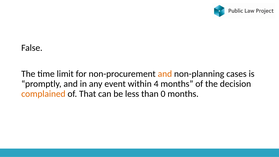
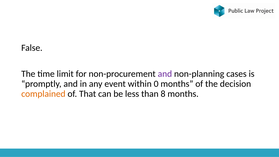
and colour: orange -> purple (165, 74)
4: 4 -> 0 (156, 84)
0: 0 -> 8 (163, 94)
